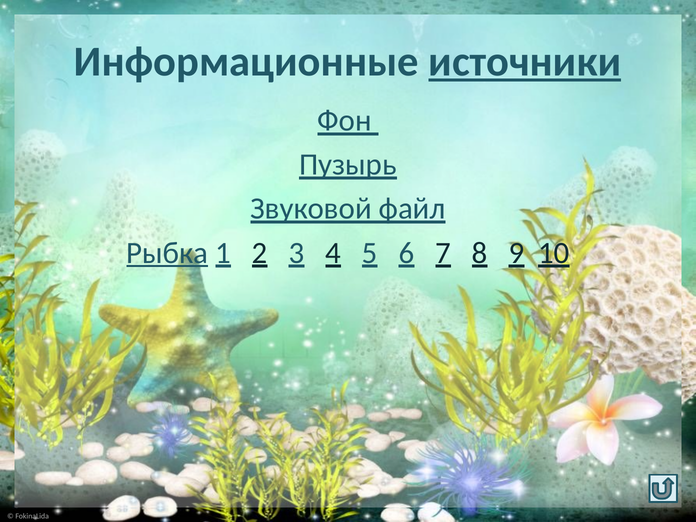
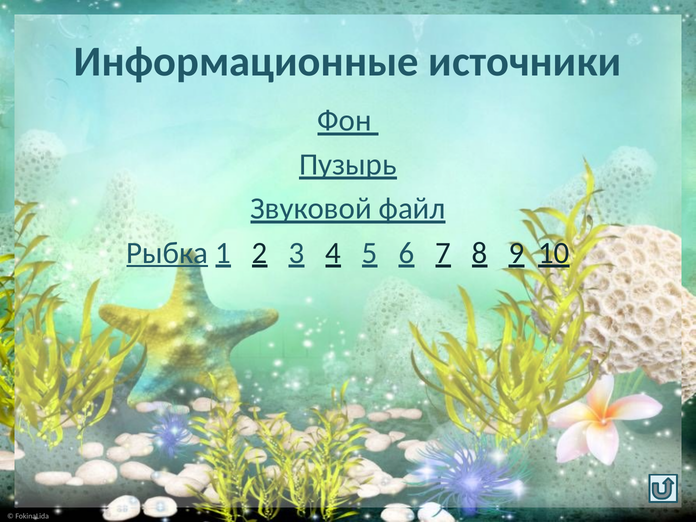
источники underline: present -> none (525, 62)
